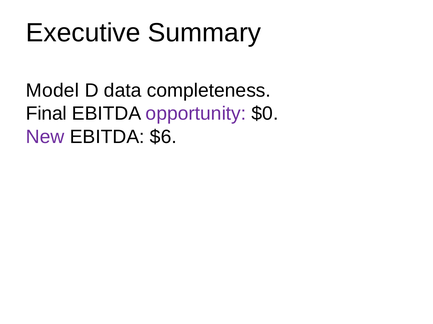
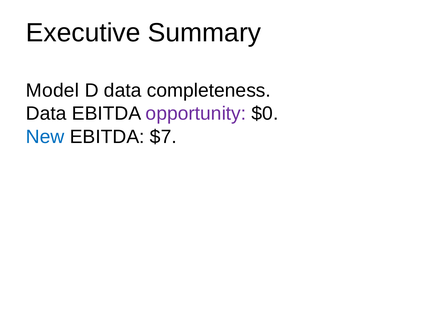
Final: Final -> Data (46, 114)
New colour: purple -> blue (45, 137)
$6: $6 -> $7 (163, 137)
